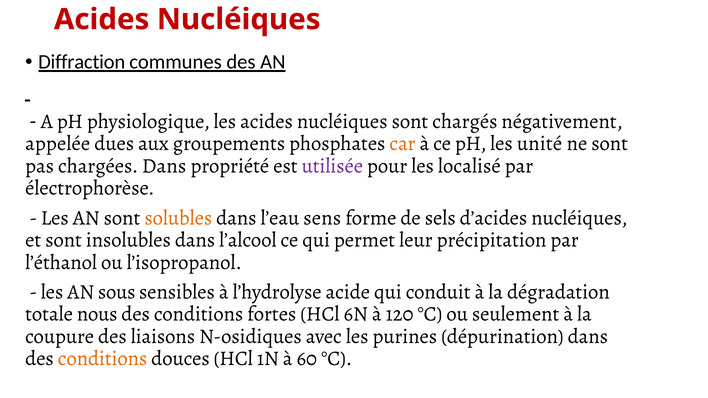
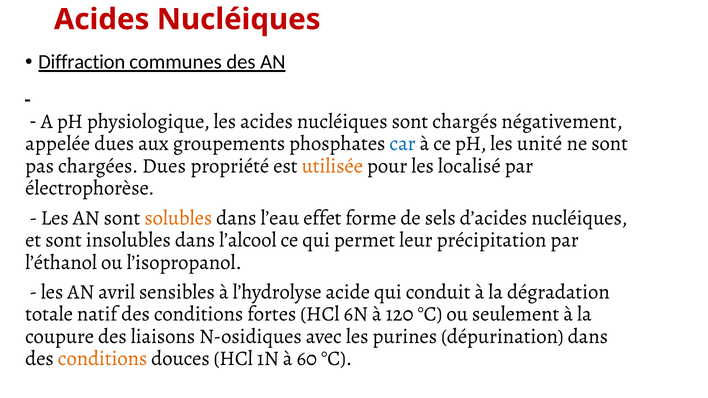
car colour: orange -> blue (403, 144)
chargées Dans: Dans -> Dues (164, 166)
utilisée colour: purple -> orange (332, 166)
sens: sens -> effet (322, 218)
sous: sous -> avril (117, 292)
nous: nous -> natif (97, 314)
